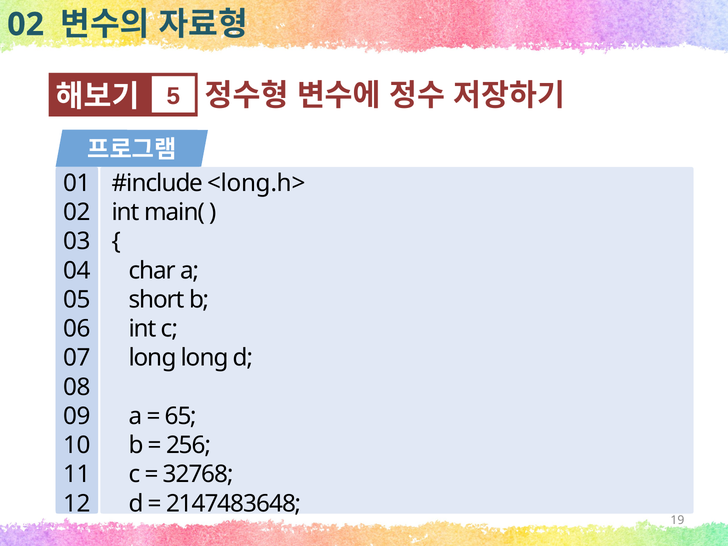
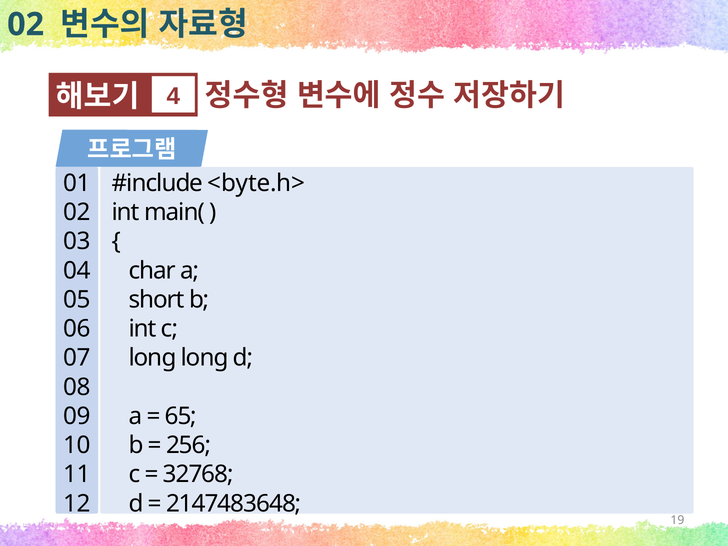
5: 5 -> 4 (173, 96)
<long.h>: <long.h> -> <byte.h> (256, 183)
